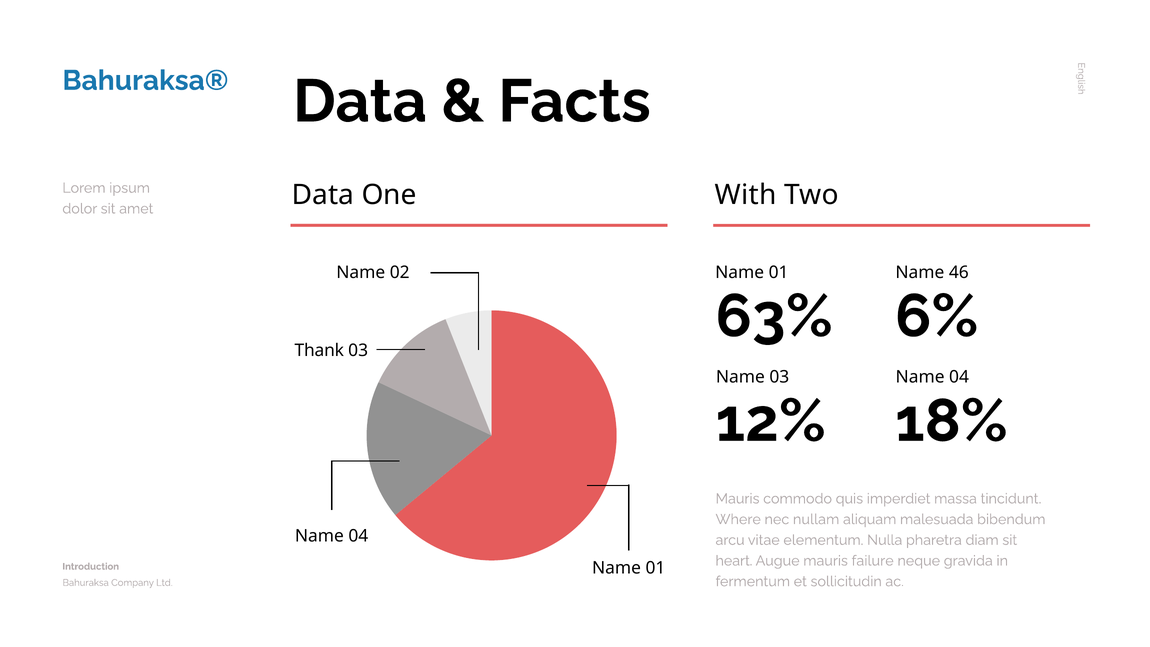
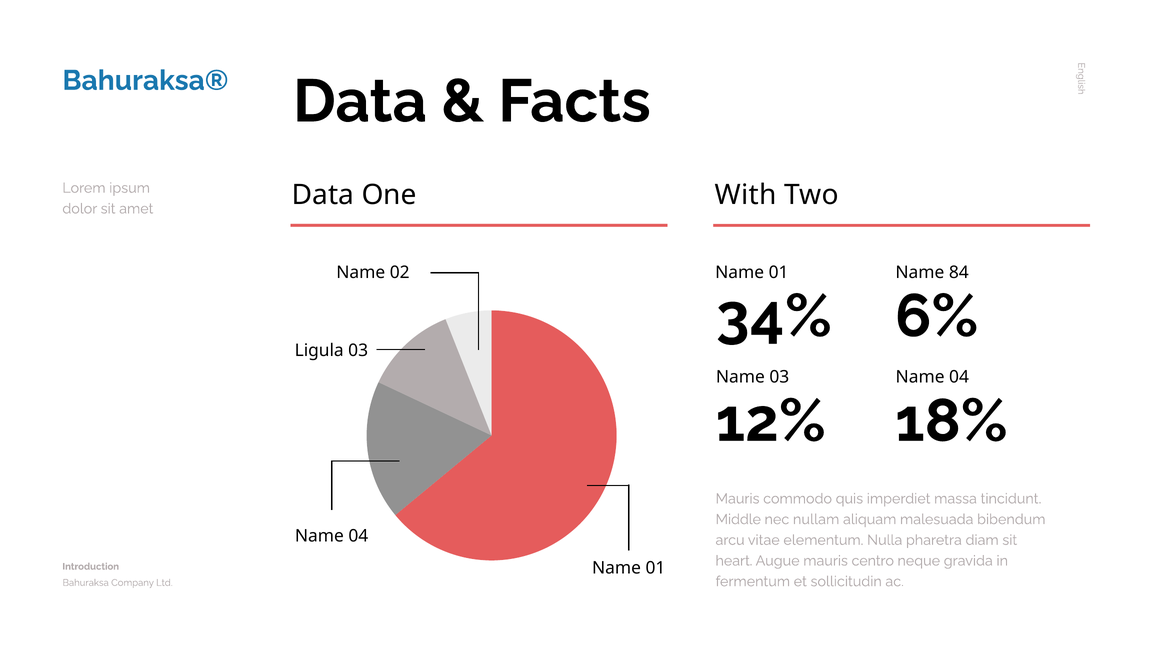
46: 46 -> 84 (959, 272)
63%: 63% -> 34% (774, 316)
Thank: Thank -> Ligula (319, 351)
Where: Where -> Middle (738, 519)
failure: failure -> centro (873, 561)
